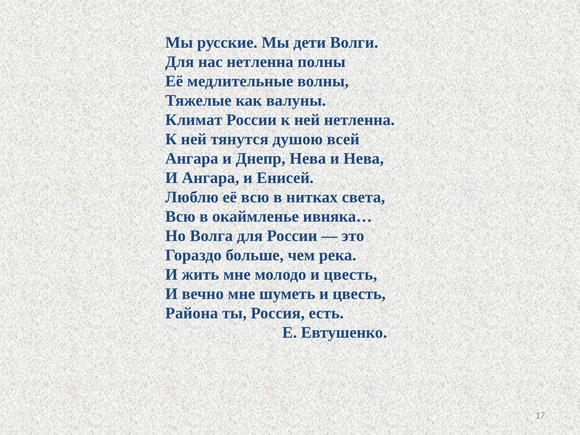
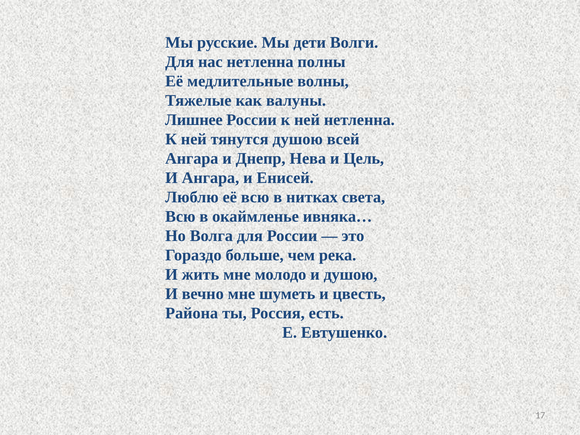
Климат: Климат -> Лишнее (194, 120)
и Нева: Нева -> Цель (364, 158)
молодо и цвесть: цвесть -> душою (350, 275)
